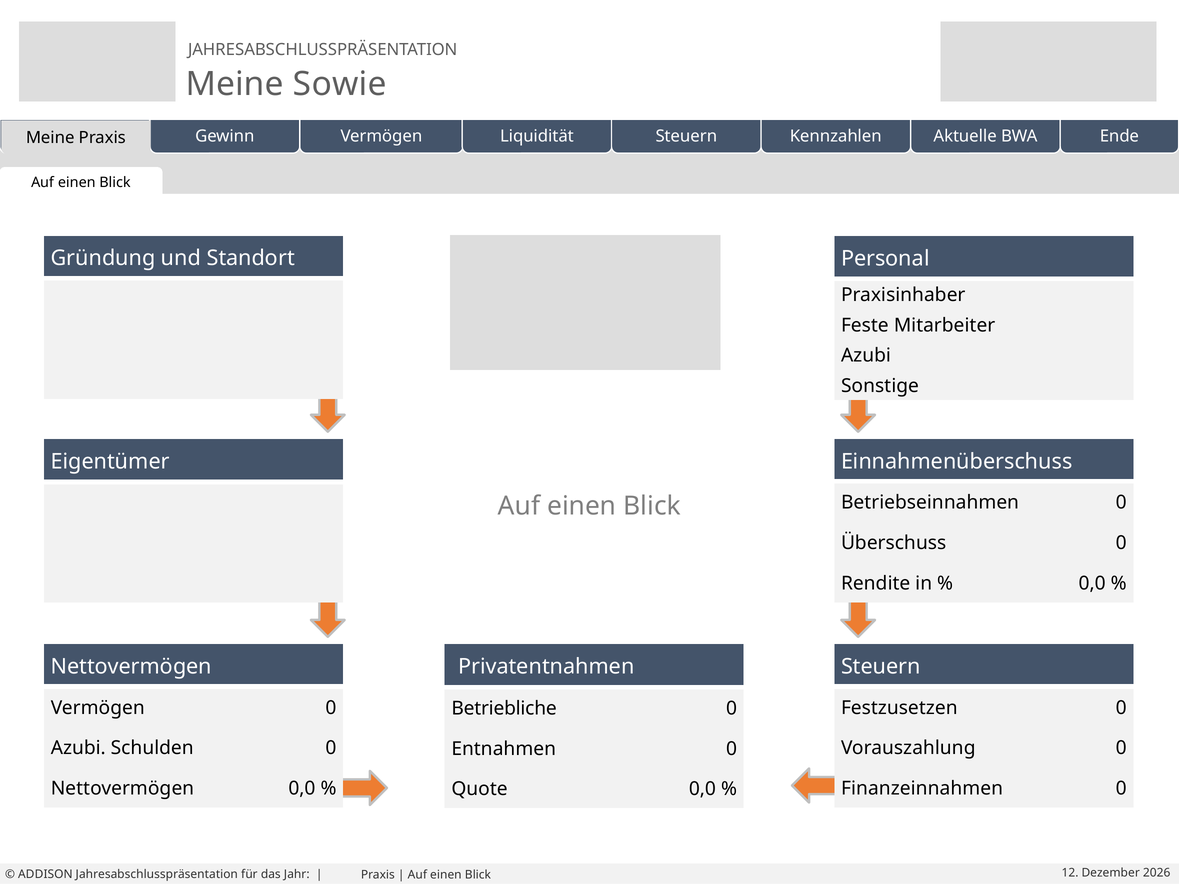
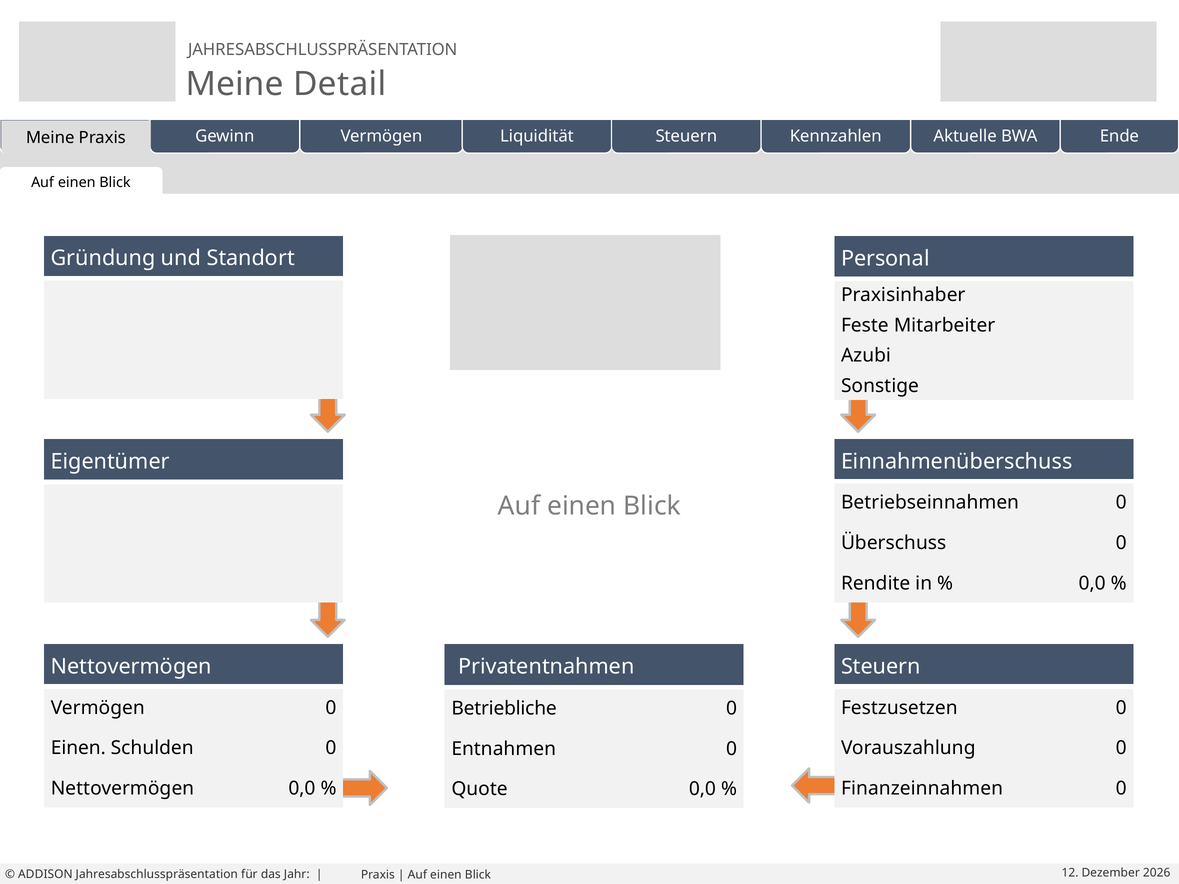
Sowie: Sowie -> Detail (340, 84)
Azubi: Azubi -> Einen (78, 748)
